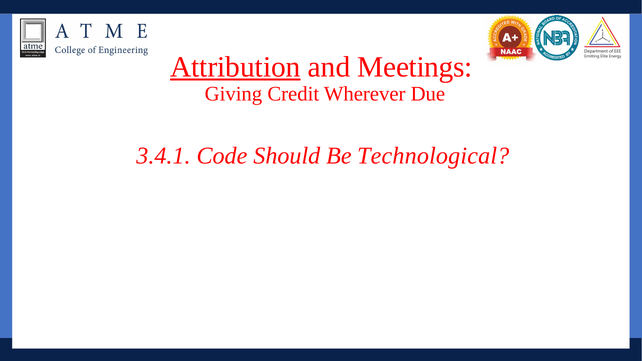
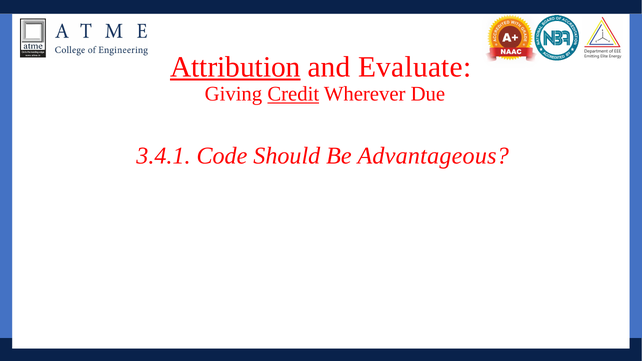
Meetings: Meetings -> Evaluate (415, 67)
Credit underline: none -> present (293, 94)
Technological: Technological -> Advantageous (433, 156)
